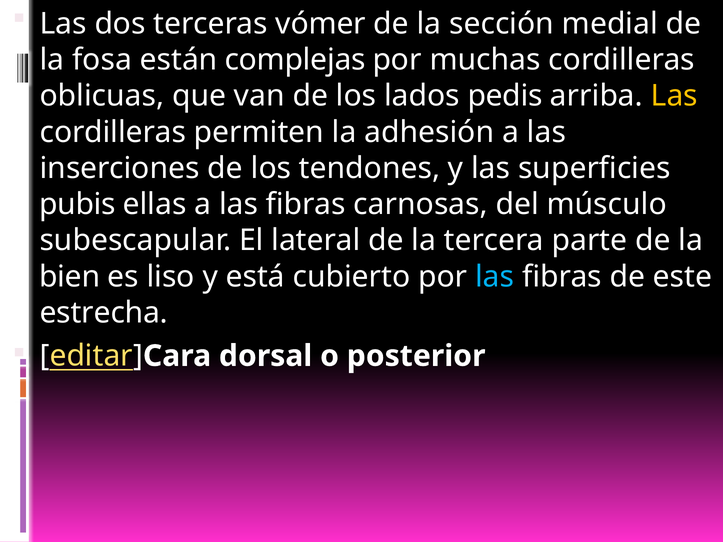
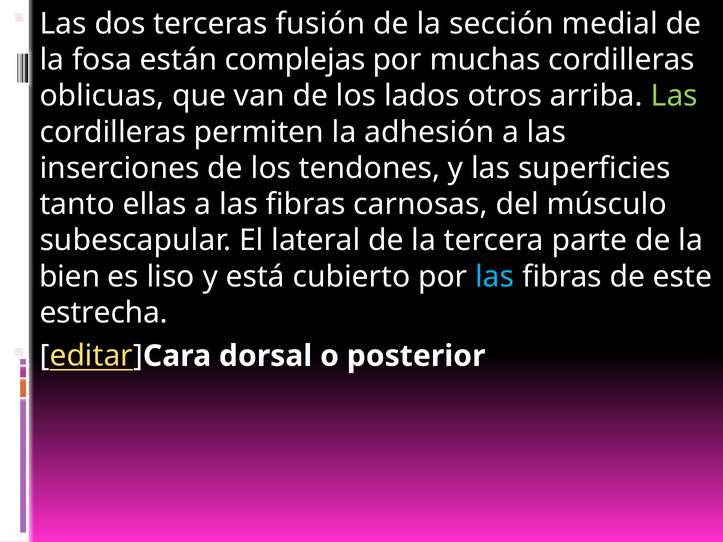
vómer: vómer -> fusión (320, 24)
pedis: pedis -> otros (505, 96)
Las colour: yellow -> light green (674, 96)
pubis: pubis -> tanto (77, 204)
